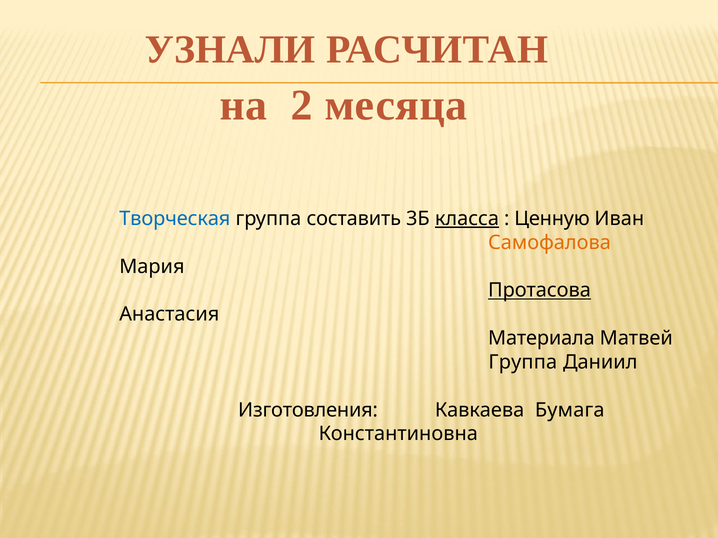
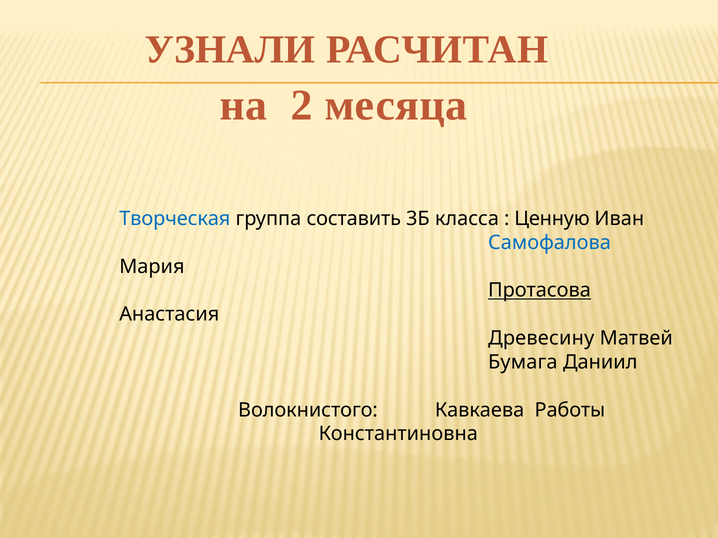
класса underline: present -> none (467, 219)
Самофалова colour: orange -> blue (549, 243)
Материала: Материала -> Древесину (541, 339)
Группа: Группа -> Бумага (523, 362)
Изготовления: Изготовления -> Волокнистого (308, 410)
Бумага: Бумага -> Работы (570, 410)
